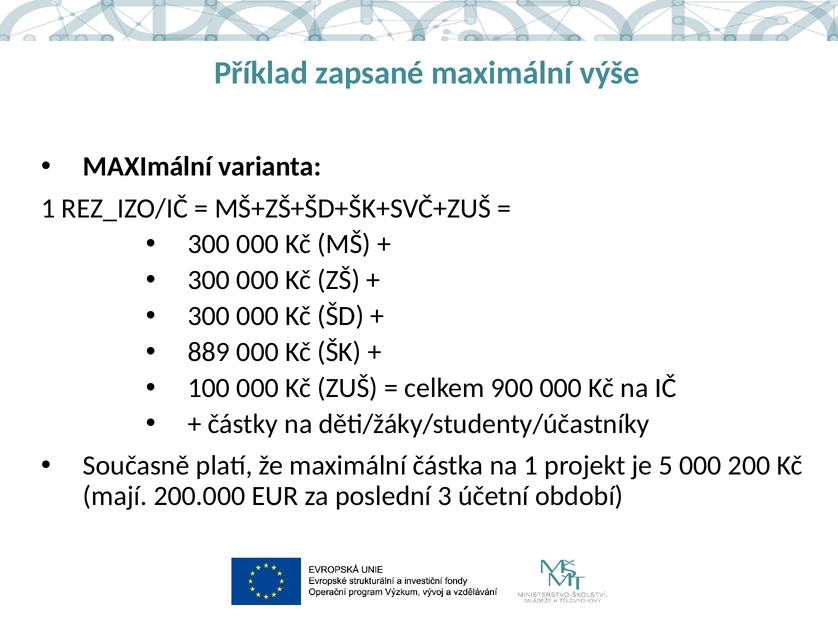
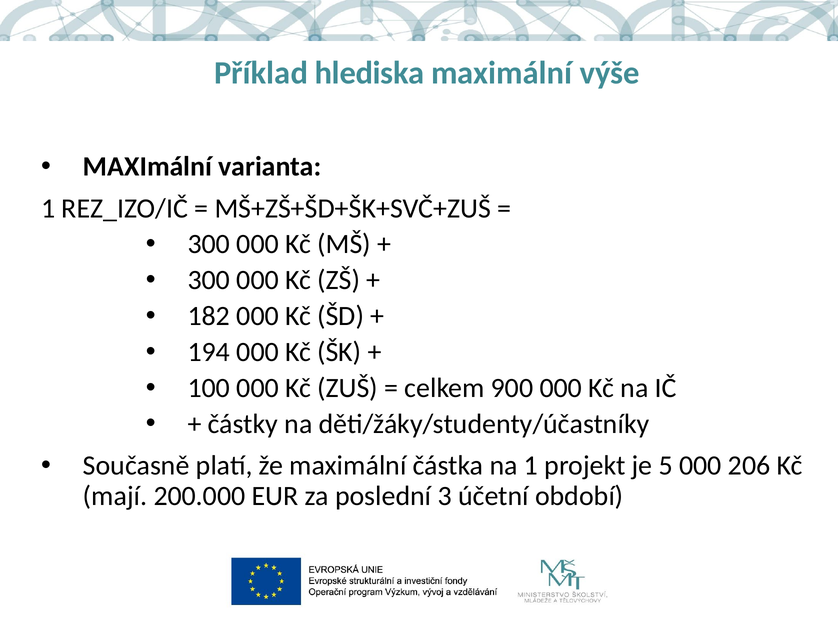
zapsané: zapsané -> hlediska (370, 73)
300: 300 -> 182 (209, 316)
889: 889 -> 194 (209, 352)
200: 200 -> 206 (749, 466)
